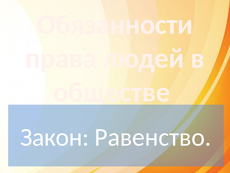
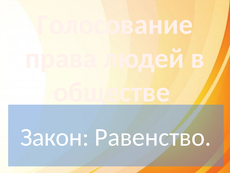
Обязанности: Обязанности -> Голосование (115, 24)
